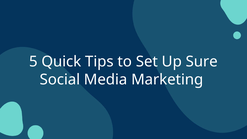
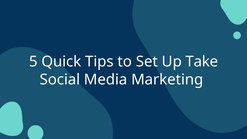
Sure: Sure -> Take (202, 62)
